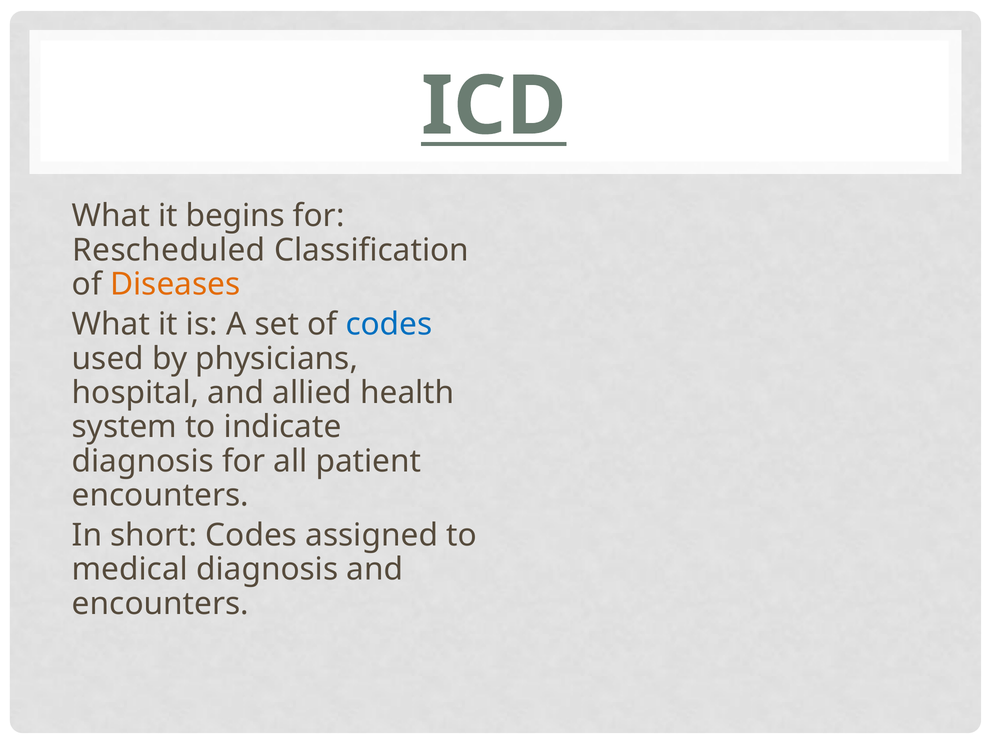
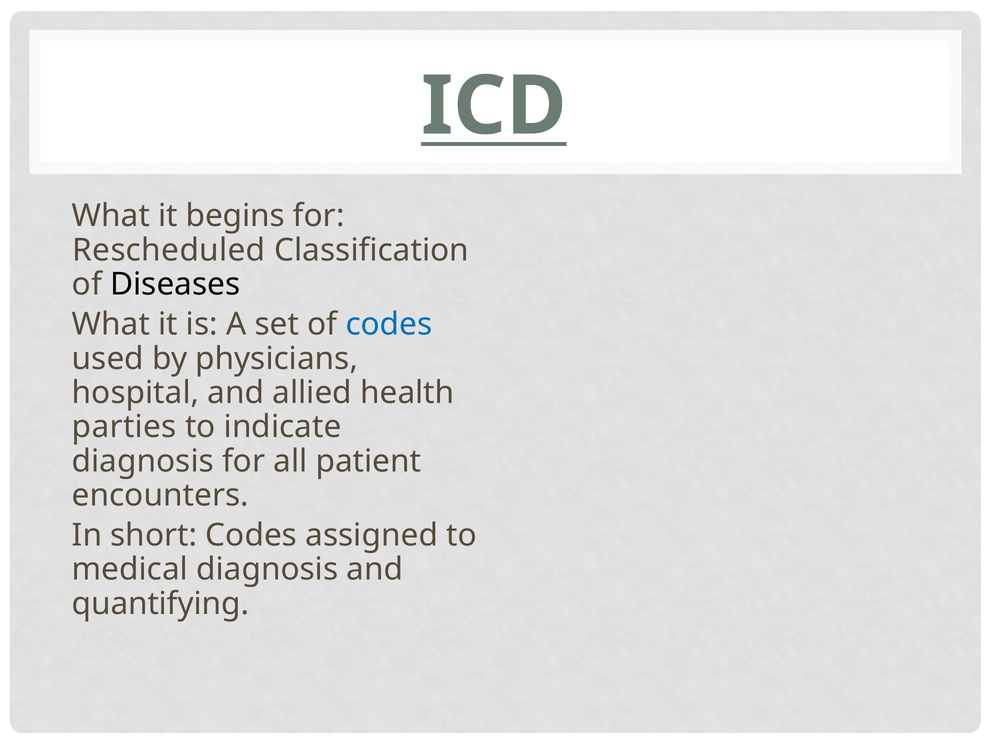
Diseases colour: orange -> black (175, 284)
system: system -> parties (124, 427)
encounters: encounters -> quantifying (160, 604)
